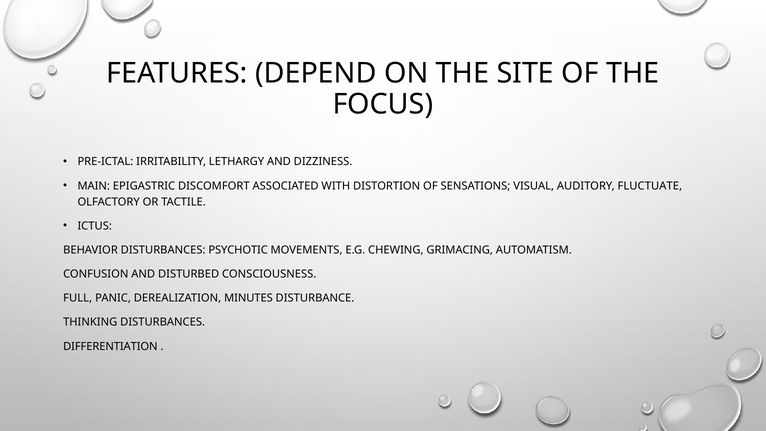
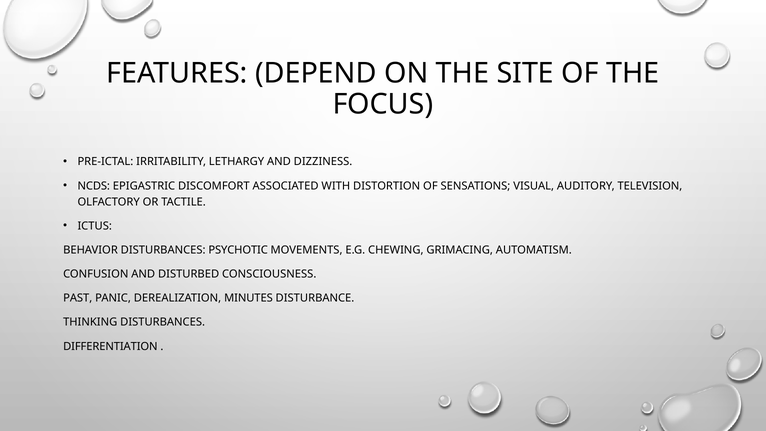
MAIN: MAIN -> NCDS (94, 186)
FLUCTUATE: FLUCTUATE -> TELEVISION (650, 186)
FULL: FULL -> PAST (78, 298)
